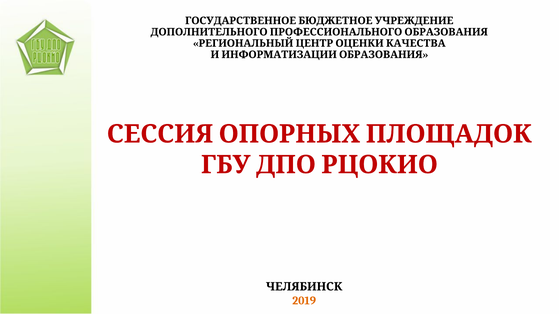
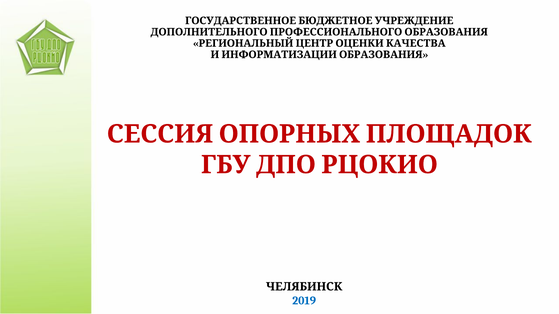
2019 colour: orange -> blue (304, 301)
